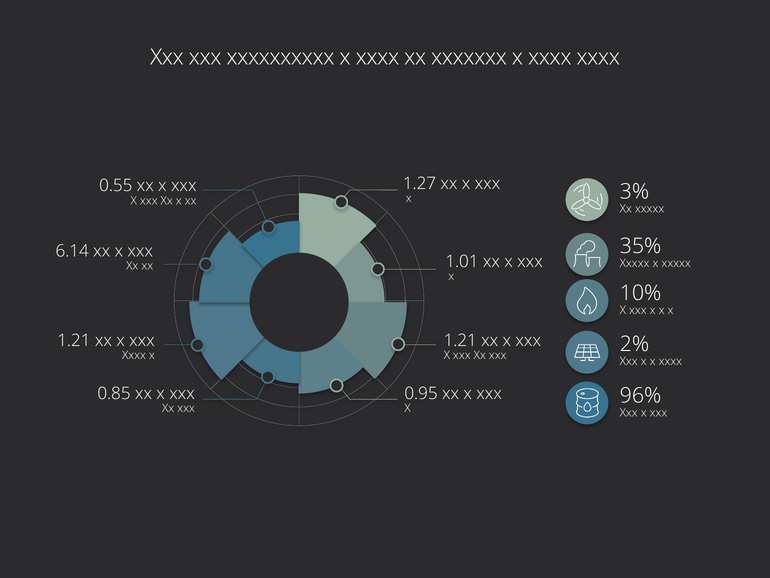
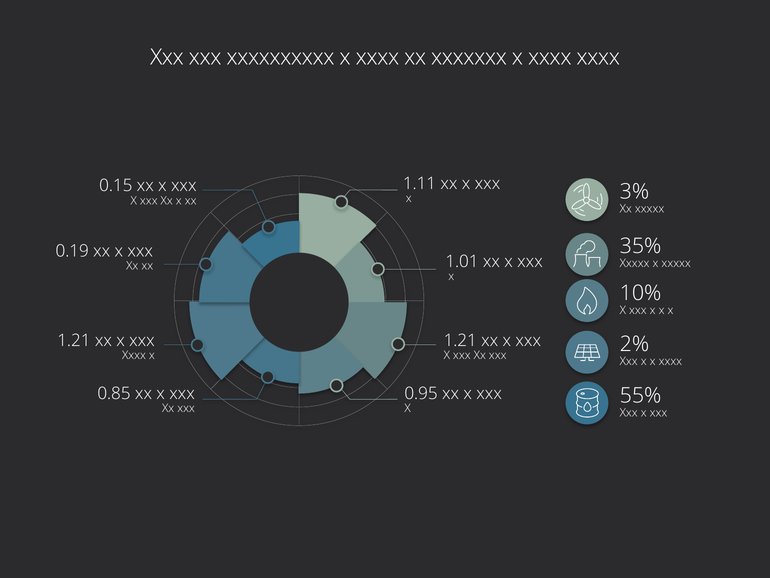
1.27: 1.27 -> 1.11 (419, 183)
0.55: 0.55 -> 0.15 (116, 186)
6.14: 6.14 -> 0.19 (72, 251)
96%: 96% -> 55% (641, 395)
